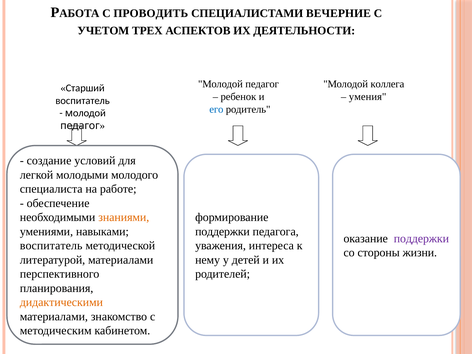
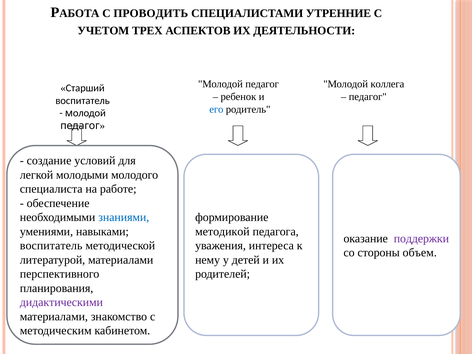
ВЕЧЕРНИЕ: ВЕЧЕРНИЕ -> УТРЕННИЕ (339, 13)
умения: умения -> педагог (368, 97)
знаниями colour: orange -> blue (124, 217)
поддержки: поддержки -> методикой (222, 232)
жизни: жизни -> объем (420, 253)
дидактическими colour: orange -> purple (61, 302)
